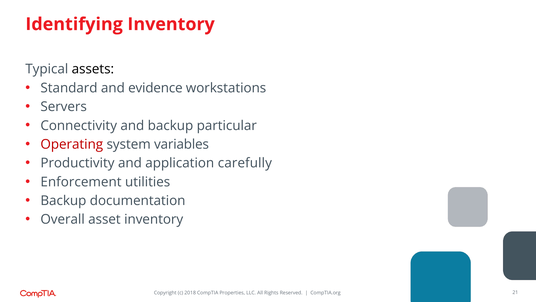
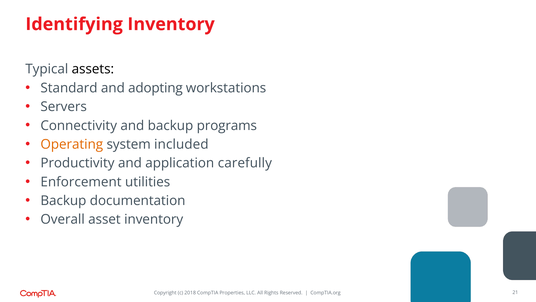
evidence: evidence -> adopting (155, 88)
particular: particular -> programs (227, 125)
Operating colour: red -> orange (72, 144)
variables: variables -> included (181, 144)
